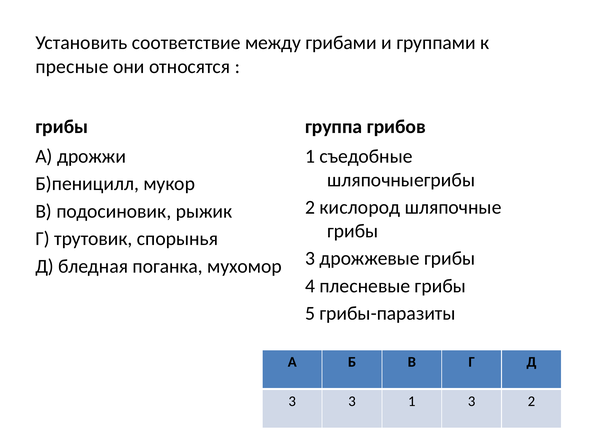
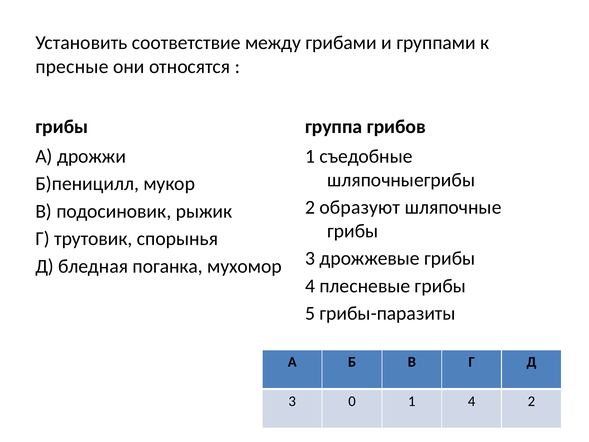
кислород: кислород -> образуют (360, 207)
3 3: 3 -> 0 (352, 401)
1 3: 3 -> 4 (472, 401)
